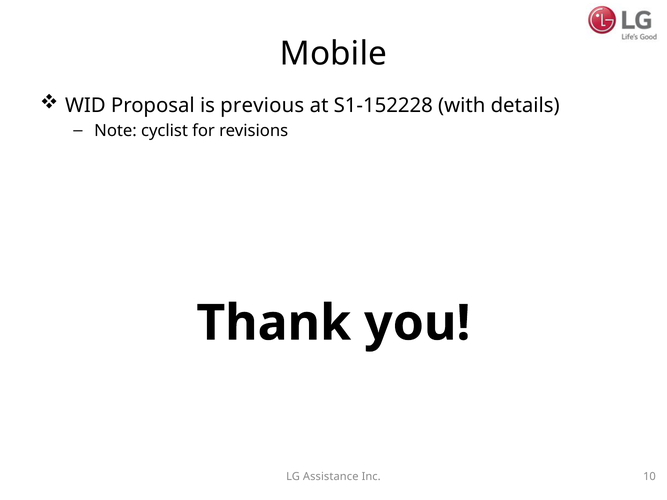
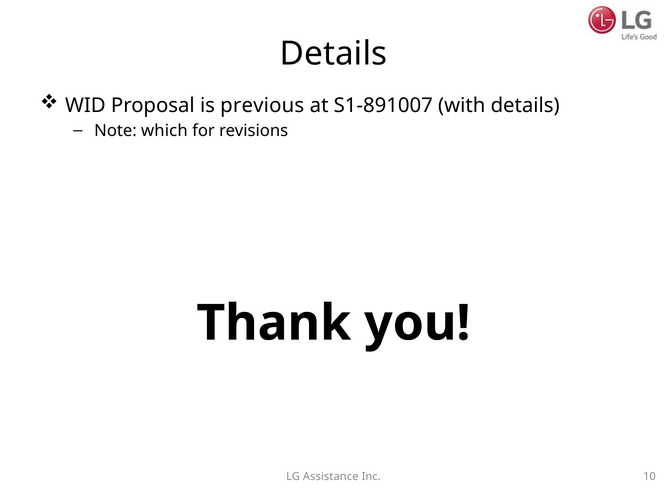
Mobile: Mobile -> Details (334, 54)
S1-152228: S1-152228 -> S1-891007 (383, 106)
cyclist: cyclist -> which (164, 131)
